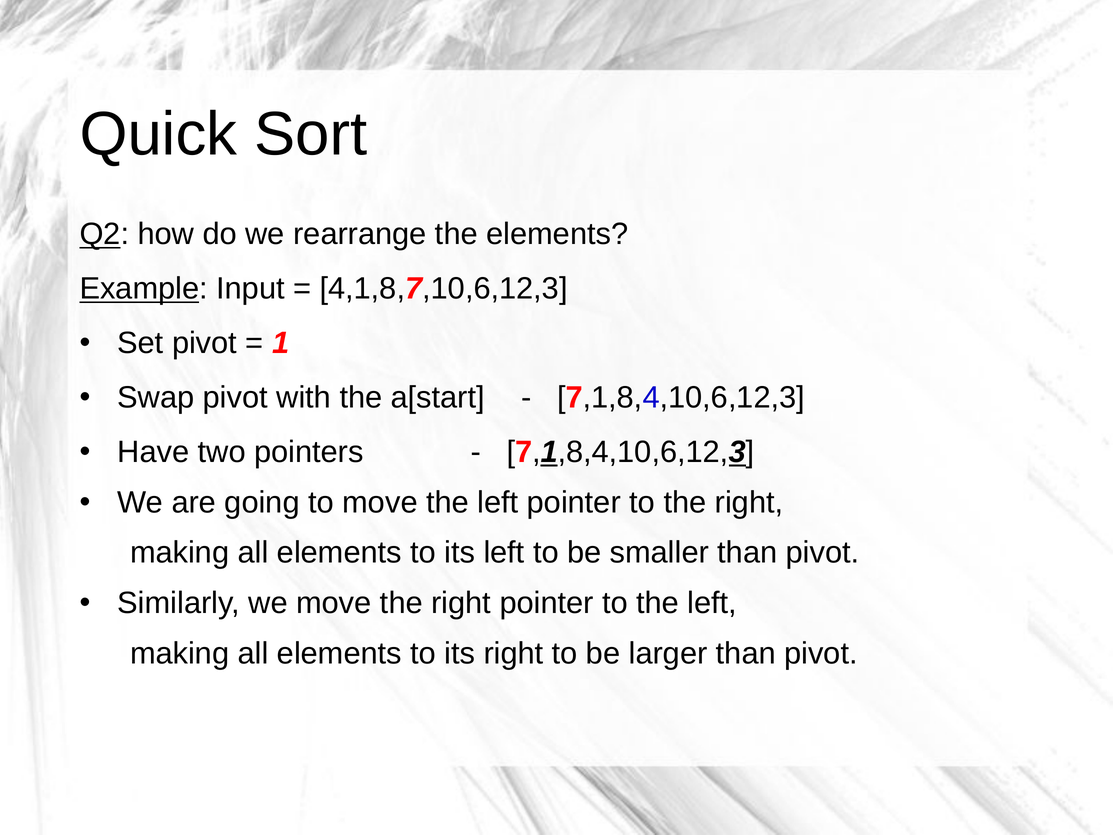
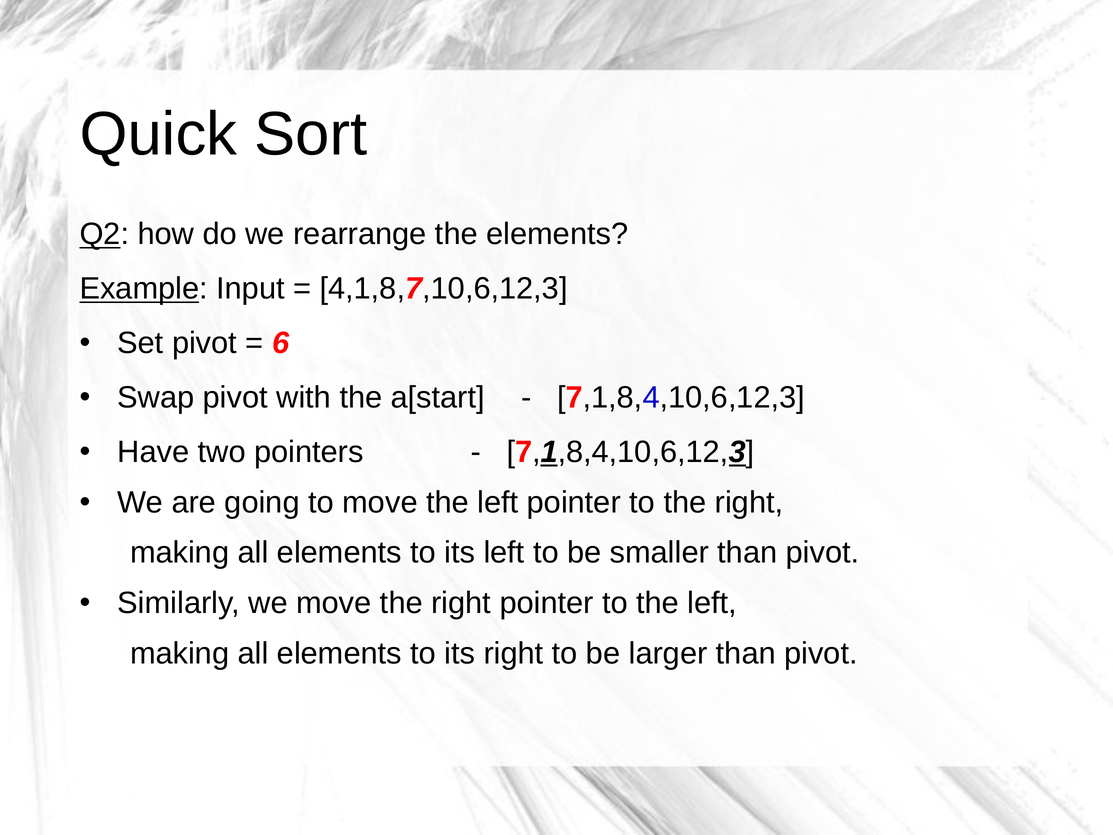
1: 1 -> 6 (281, 343)
